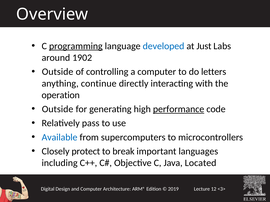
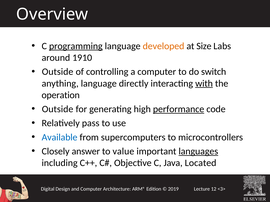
developed colour: blue -> orange (164, 46)
Just: Just -> Size (204, 46)
1902: 1902 -> 1910 (82, 58)
letters: letters -> switch (214, 72)
anything continue: continue -> language (99, 84)
with underline: none -> present (204, 84)
protect: protect -> answer (86, 152)
break: break -> value (123, 152)
languages underline: none -> present (198, 152)
